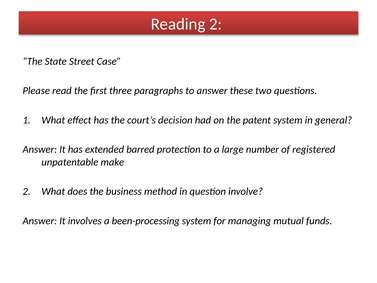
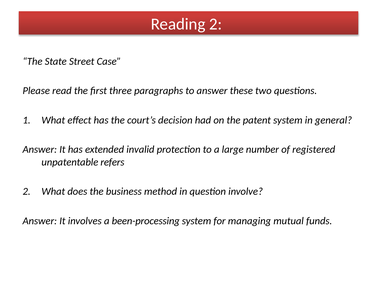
barred: barred -> invalid (140, 149)
make: make -> refers (112, 162)
